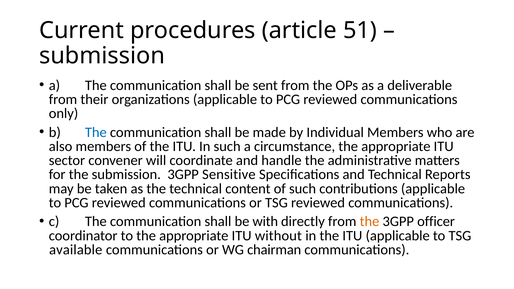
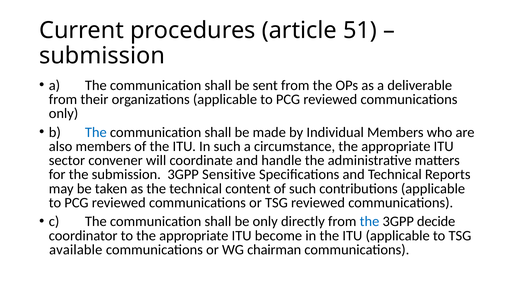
be with: with -> only (265, 222)
the colour: orange -> blue (369, 222)
officer: officer -> decide (436, 222)
without: without -> become (278, 236)
